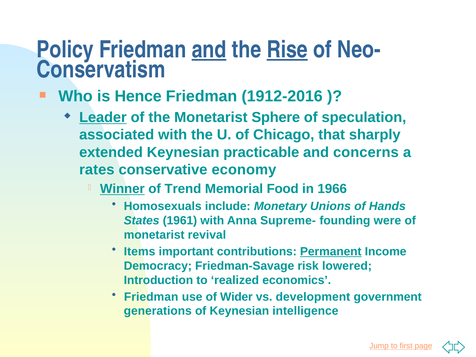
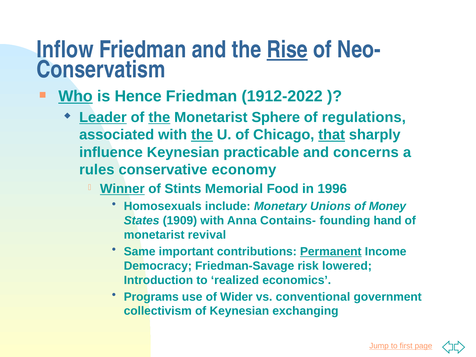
Policy: Policy -> Inflow (65, 50)
and underline: present -> none (209, 50)
Who underline: none -> present (76, 96)
1912-2016: 1912-2016 -> 1912-2022 (282, 96)
the underline: none -> present (159, 117)
speculation: speculation -> regulations (364, 117)
the underline: none -> present (202, 135)
that underline: none -> present (332, 135)
extended: extended -> influence (111, 152)
rates: rates -> rules (97, 170)
Trend: Trend -> Stints (183, 189)
1966: 1966 -> 1996 (332, 189)
Hands: Hands -> Money (387, 206)
1961: 1961 -> 1909 (180, 221)
Supreme-: Supreme- -> Contains- (288, 221)
were: were -> hand (388, 221)
Items: Items -> Same (140, 252)
Friedman: Friedman -> Programs (151, 297)
development: development -> conventional (313, 297)
generations: generations -> collectivism (158, 311)
intelligence: intelligence -> exchanging (305, 311)
